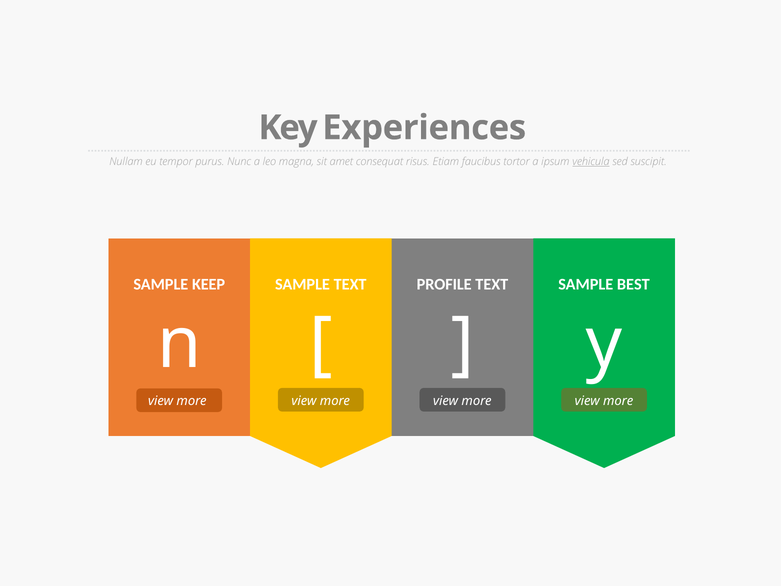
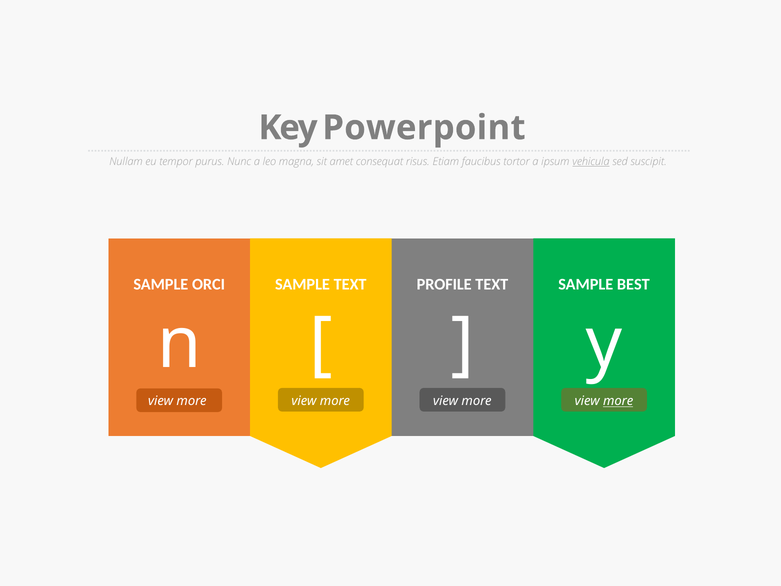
Experiences: Experiences -> Powerpoint (424, 128)
KEEP: KEEP -> ORCI (209, 284)
more underline: none -> present (618, 401)
